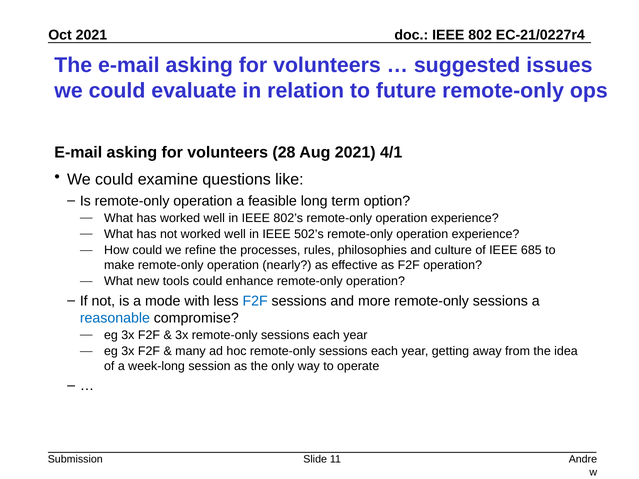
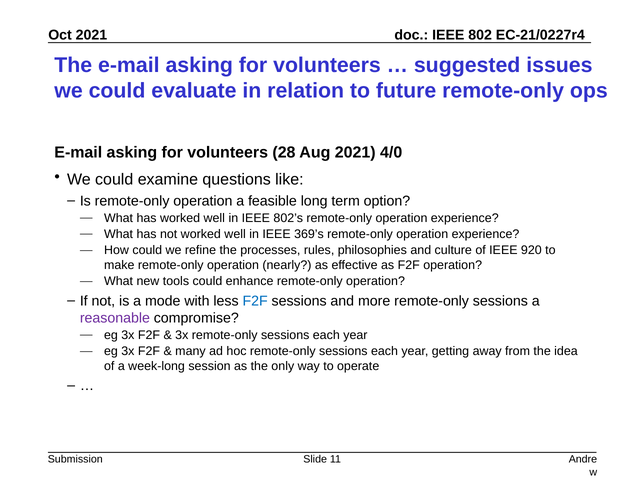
4/1: 4/1 -> 4/0 (391, 152)
502’s: 502’s -> 369’s (309, 234)
685: 685 -> 920 (531, 250)
reasonable colour: blue -> purple (115, 318)
